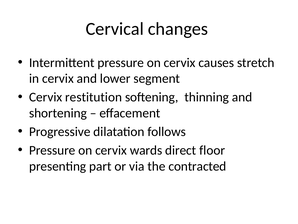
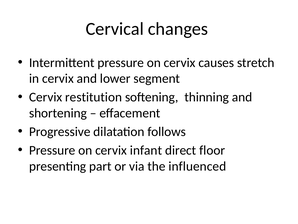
wards: wards -> infant (146, 150)
contracted: contracted -> influenced (197, 166)
